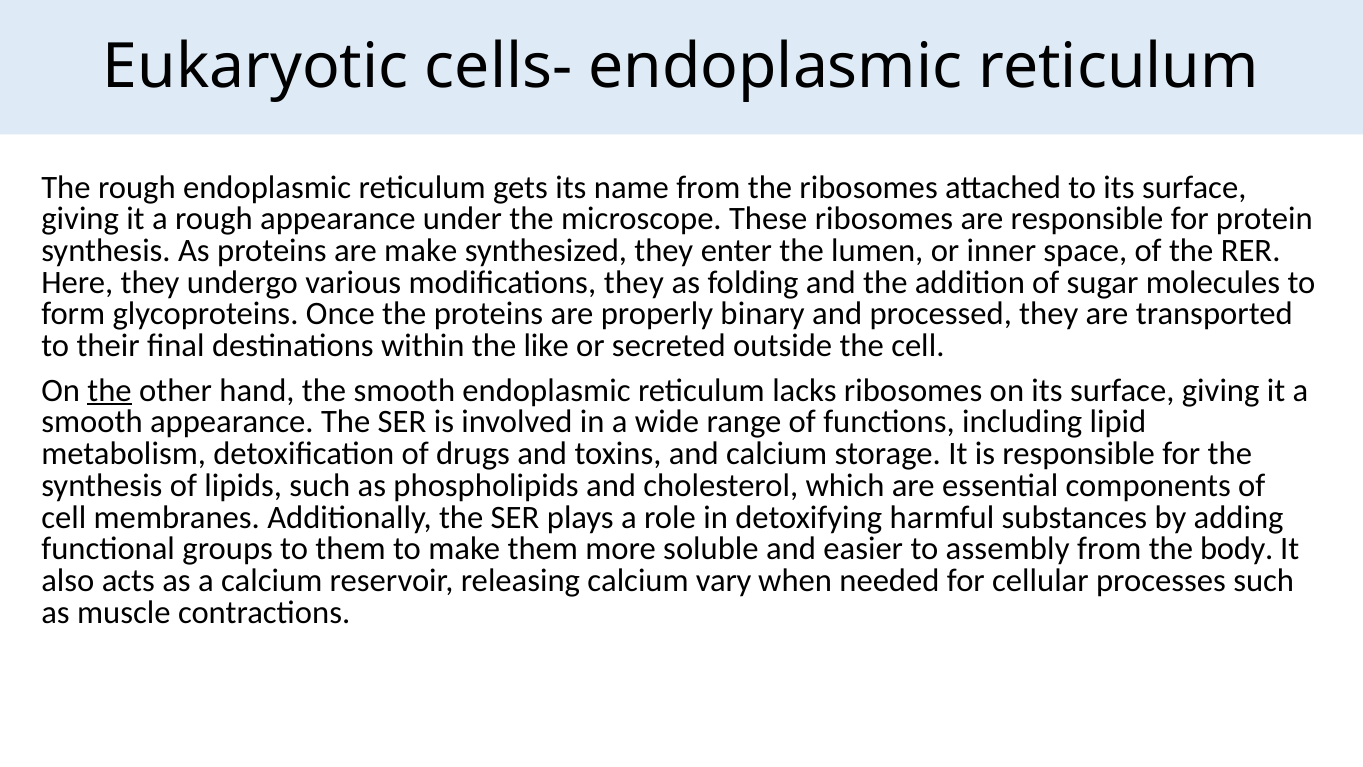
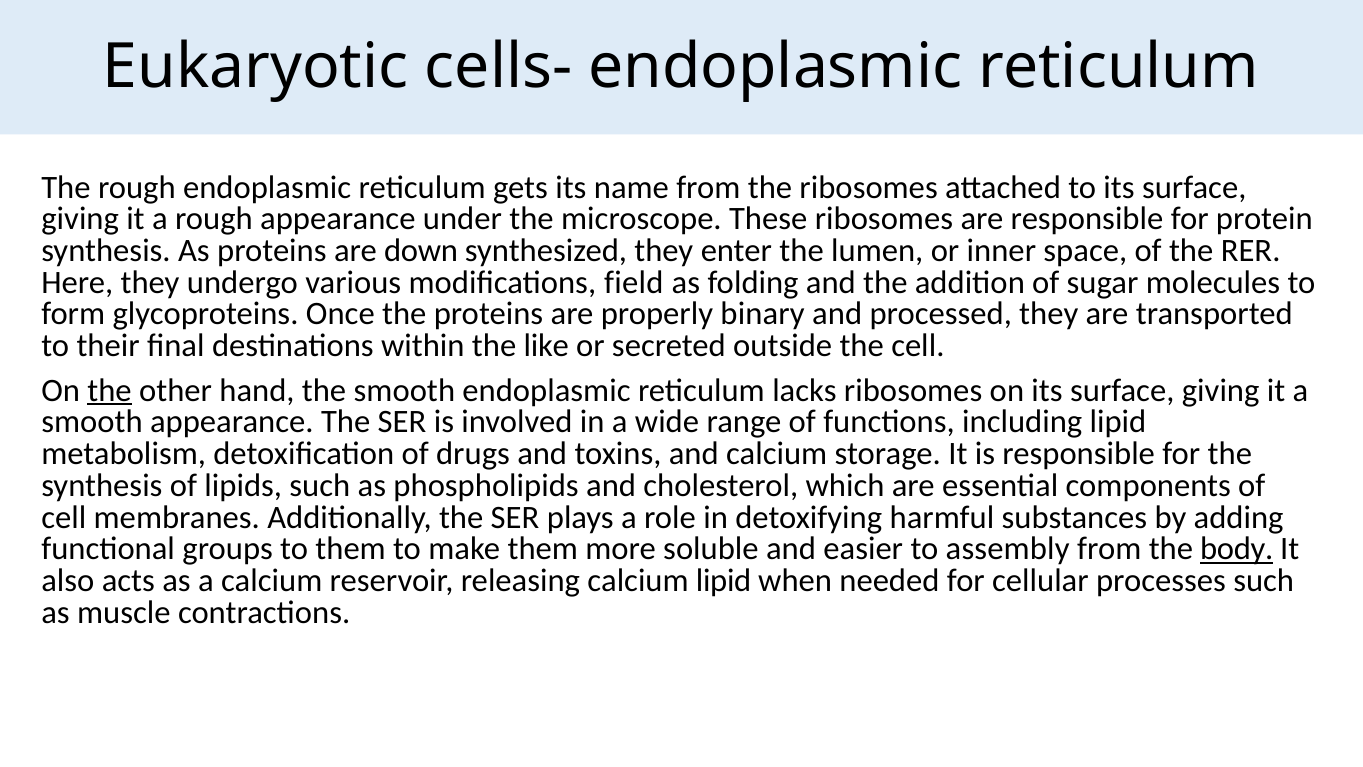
are make: make -> down (421, 251)
modifications they: they -> field (634, 282)
body underline: none -> present (1237, 549)
calcium vary: vary -> lipid (724, 581)
